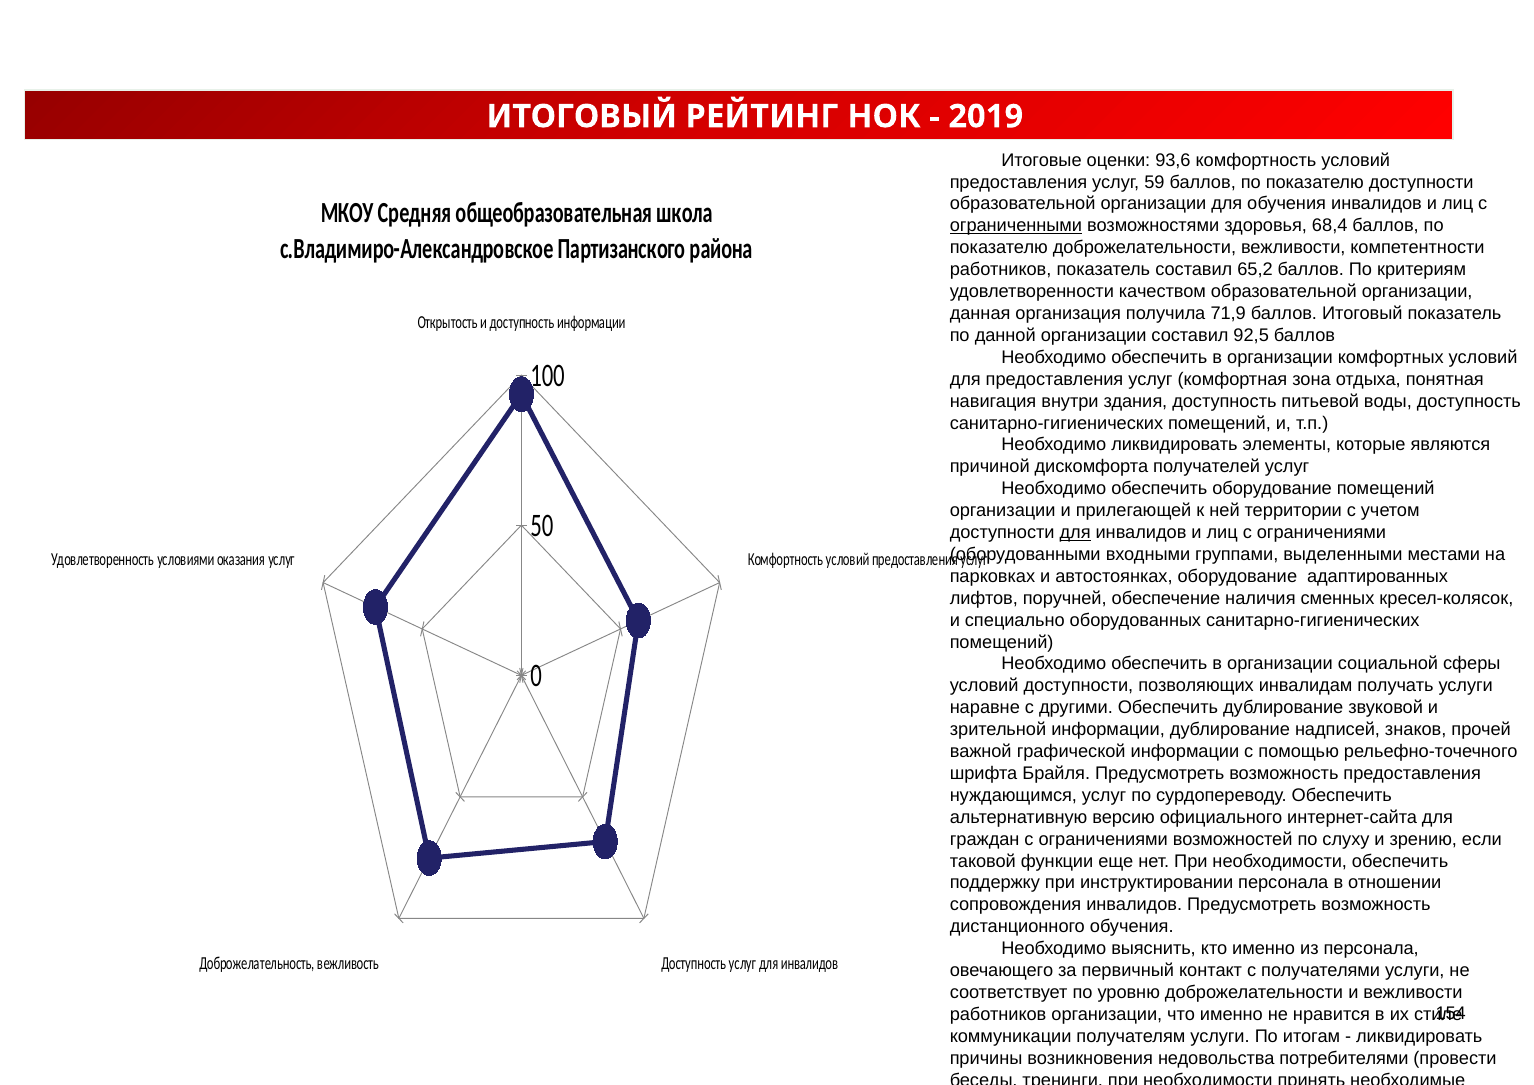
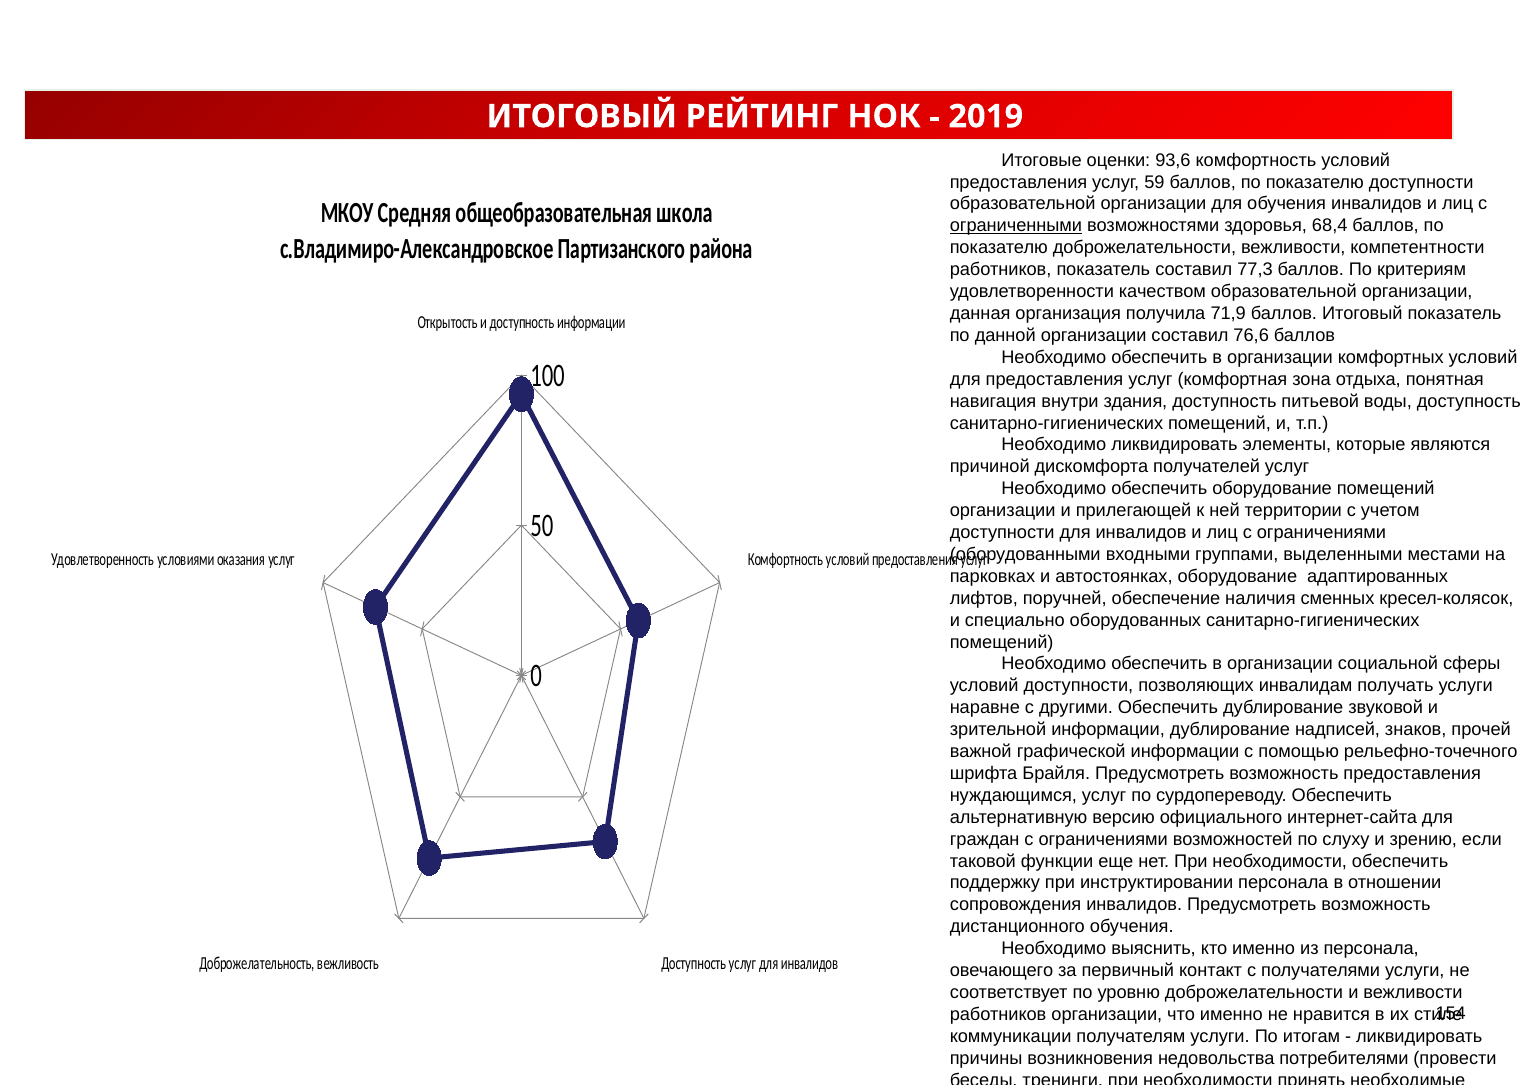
65,2: 65,2 -> 77,3 (1255, 270)
92,5: 92,5 -> 76,6 (1251, 335)
для underline: present -> none (1075, 532)
